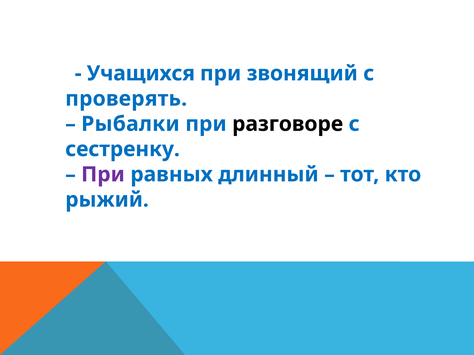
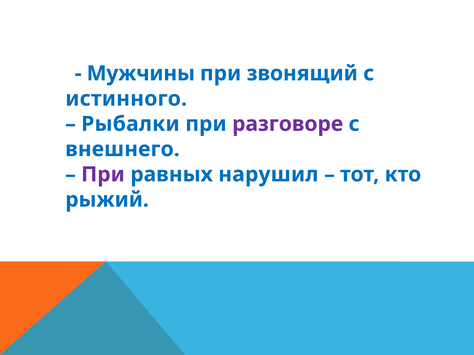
Учащихся: Учащихся -> Мужчины (141, 74)
проверять: проверять -> истинного (126, 99)
разговоре colour: black -> purple (288, 124)
сестренку: сестренку -> внешнего (122, 149)
длинный: длинный -> нарушил (268, 175)
